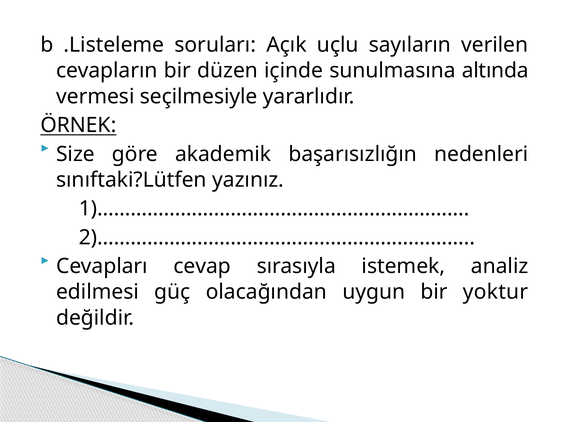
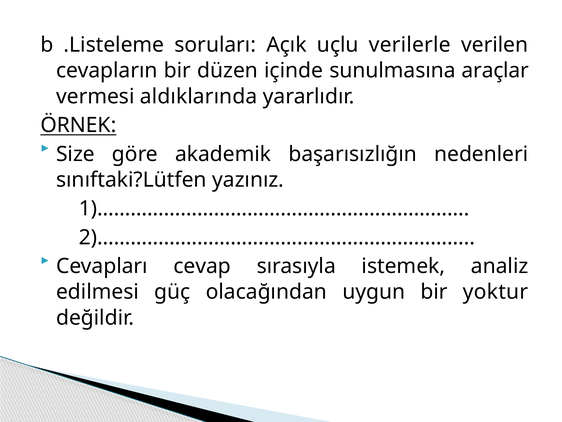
sayıların: sayıların -> verilerle (410, 45)
altında: altında -> araçlar (495, 71)
seçilmesiyle: seçilmesiyle -> aldıklarında (199, 97)
